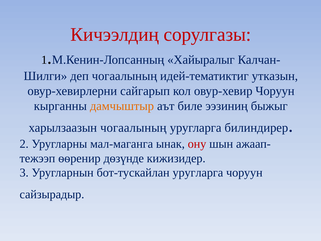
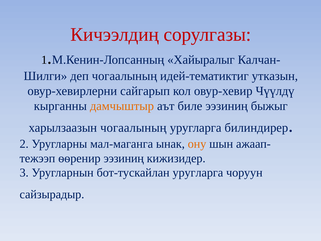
овур-хевир Чоруун: Чоруун -> Чүүлдү (275, 91)
ону colour: red -> orange (197, 144)
ѳѳренир дѳзүнде: дѳзүнде -> ээзиниң (124, 158)
